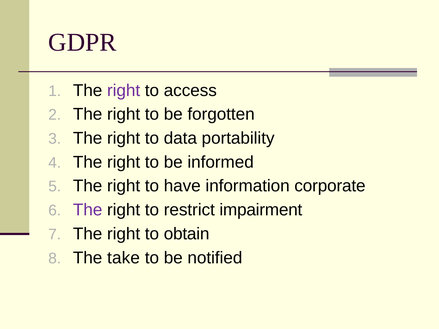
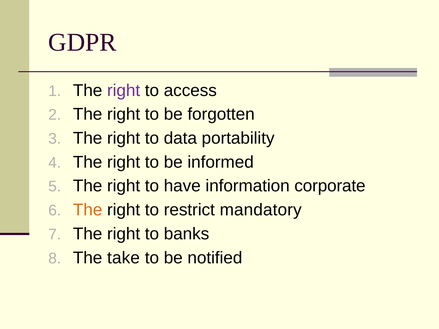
The colour: purple -> orange (88, 210)
impairment: impairment -> mandatory (261, 210)
obtain: obtain -> banks (187, 234)
